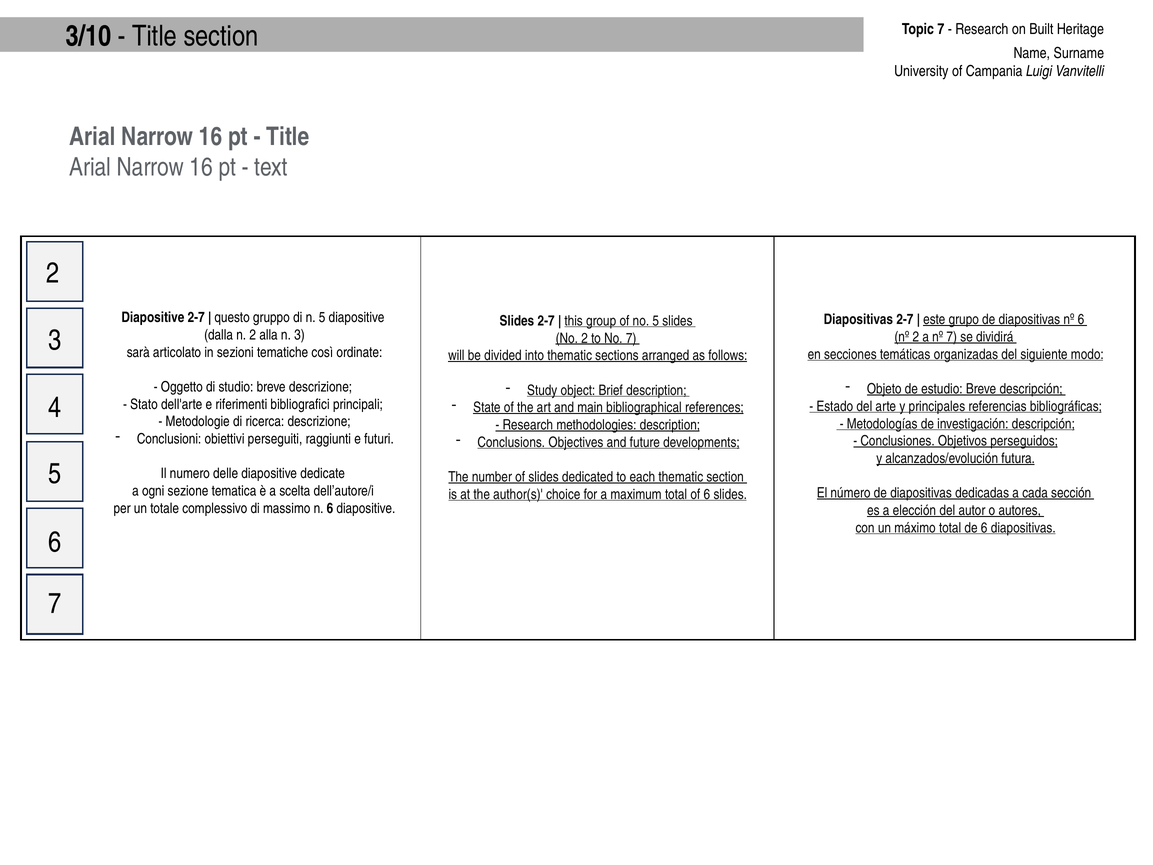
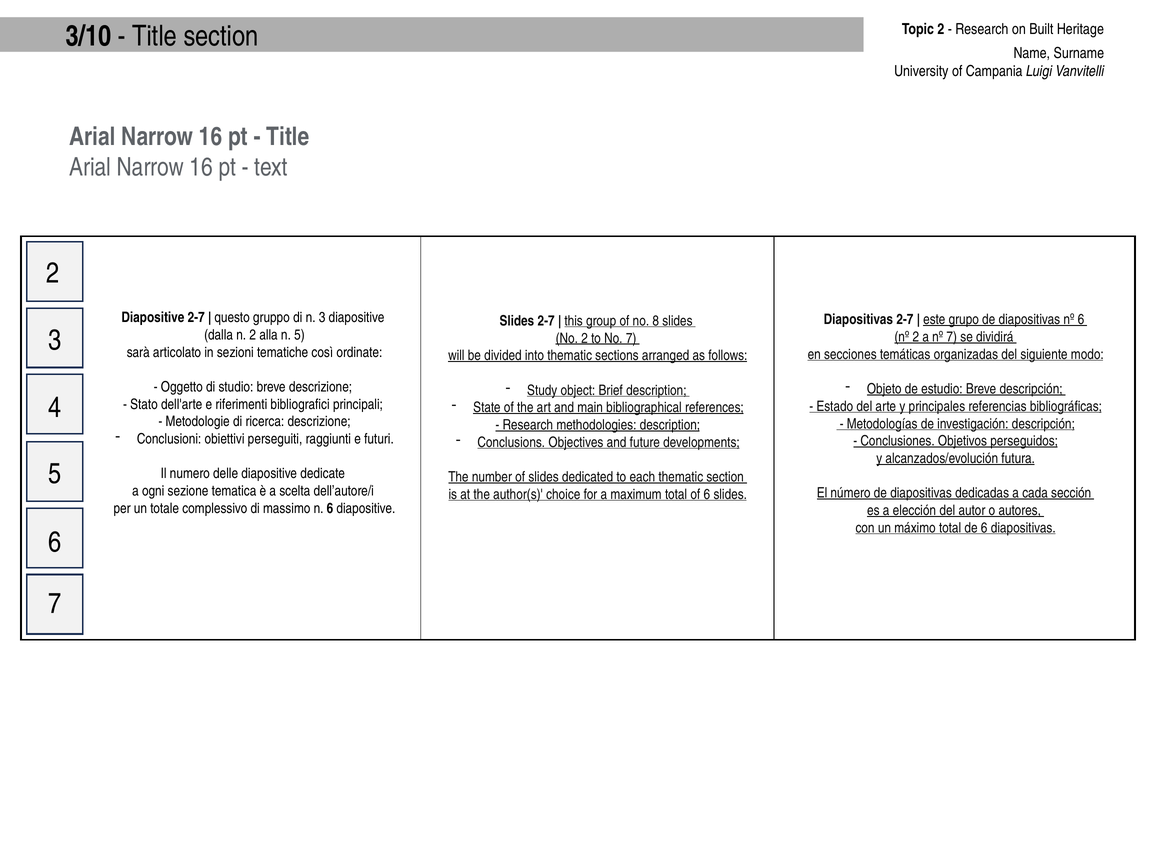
Topic 7: 7 -> 2 (941, 29)
n 5: 5 -> 3 (322, 318)
no 5: 5 -> 8 (656, 321)
n 3: 3 -> 5 (299, 335)
